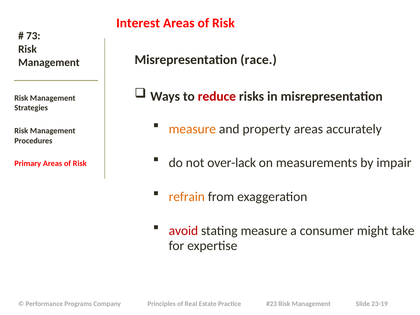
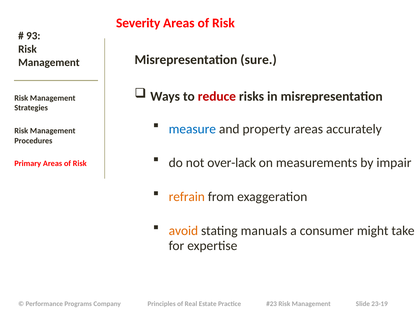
Interest: Interest -> Severity (138, 23)
73: 73 -> 93 (33, 36)
race: race -> sure (259, 60)
measure colour: orange -> blue (192, 129)
avoid colour: red -> orange (183, 231)
stating measure: measure -> manuals (264, 231)
